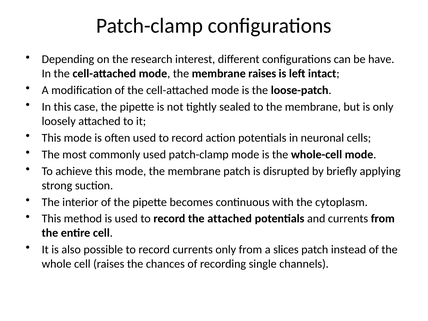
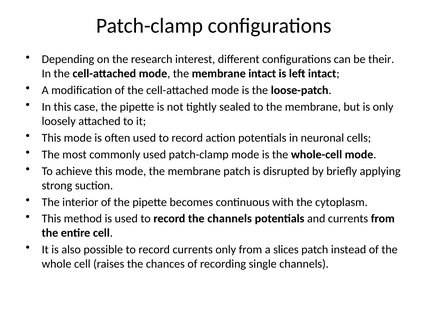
have: have -> their (381, 59)
membrane raises: raises -> intact (262, 74)
the attached: attached -> channels (230, 219)
